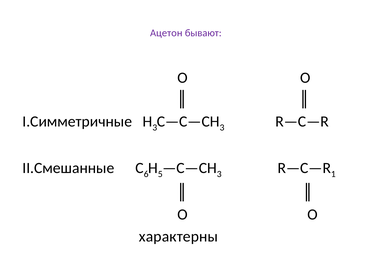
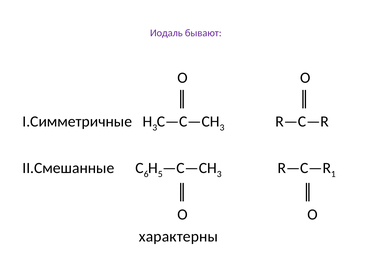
Ацетон: Ацетон -> Иодаль (166, 33)
